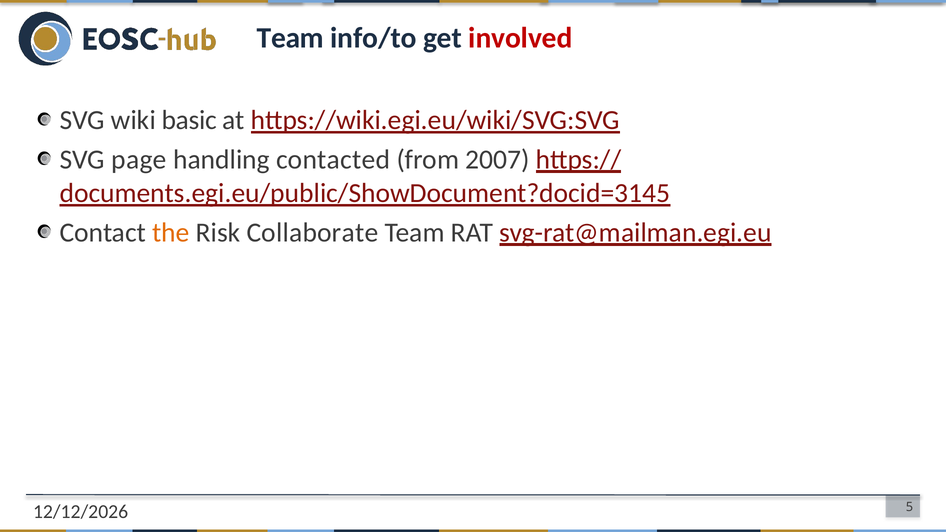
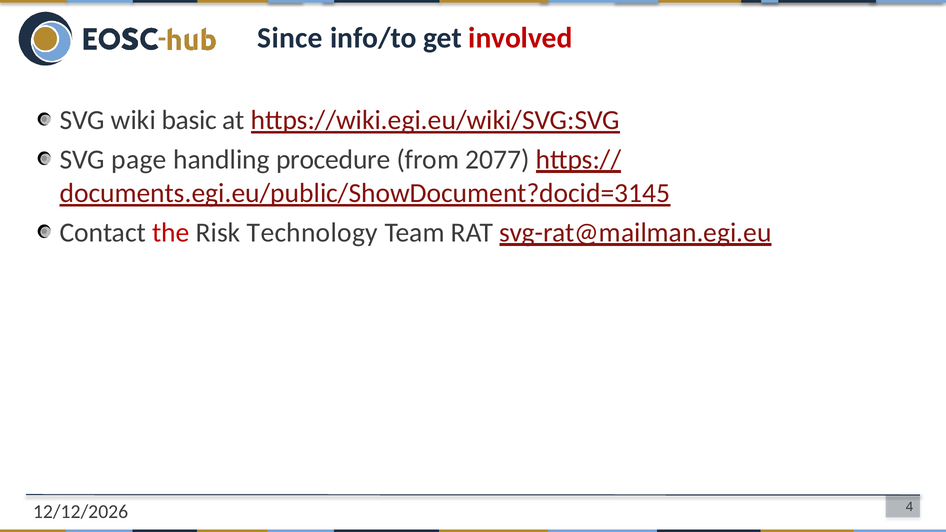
Team: Team -> Since (290, 38)
contacted: contacted -> procedure (333, 160)
2007: 2007 -> 2077 (497, 160)
the colour: orange -> red (171, 233)
Collaborate: Collaborate -> Technology (312, 233)
5: 5 -> 4 (909, 507)
